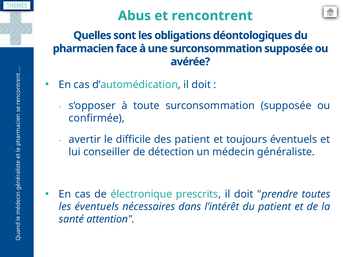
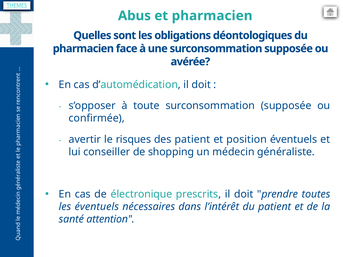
et rencontrent: rencontrent -> pharmacien (212, 16)
difficile: difficile -> risques (133, 139)
toujours: toujours -> position (247, 139)
détection: détection -> shopping (171, 152)
